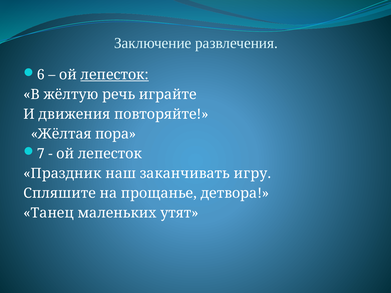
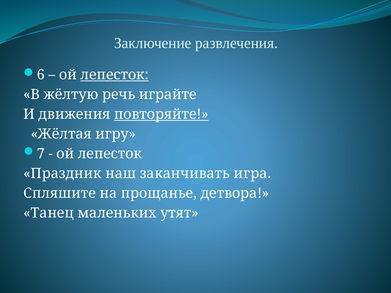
повторяйте underline: none -> present (161, 114)
пора: пора -> игру (116, 134)
игру: игру -> игра (252, 174)
